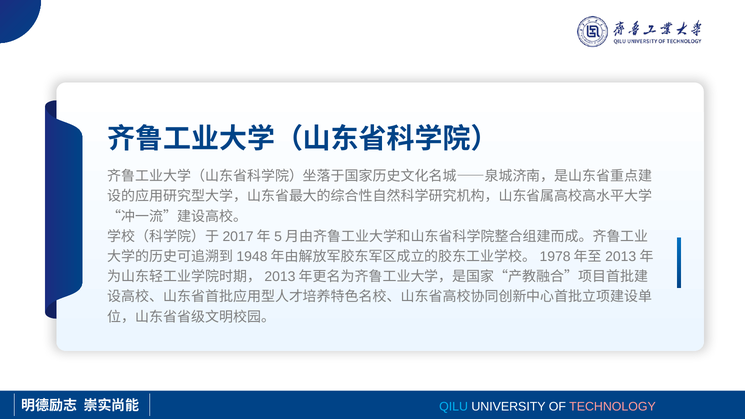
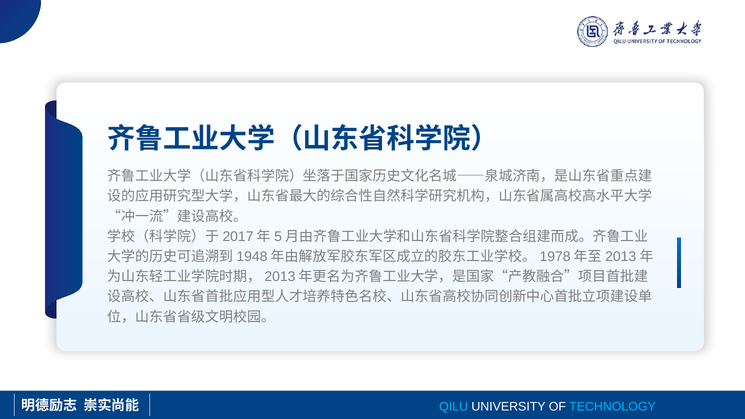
TECHNOLOGY colour: pink -> light blue (613, 407)
